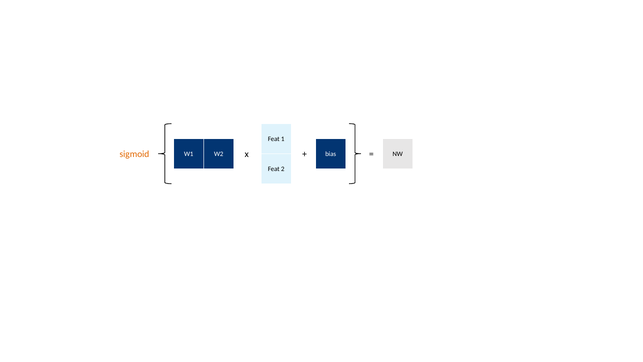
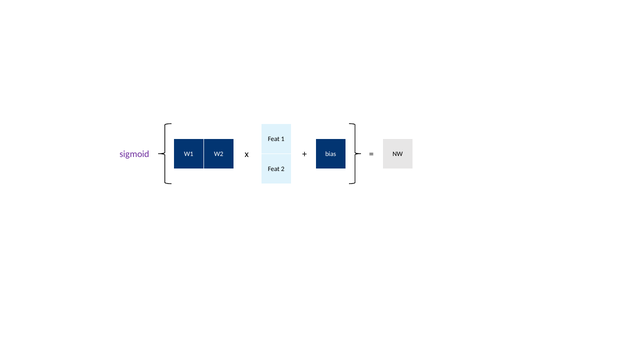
sigmoid colour: orange -> purple (134, 154)
